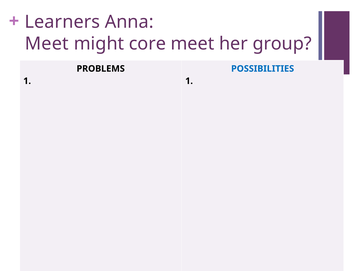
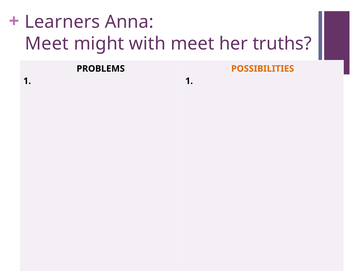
core: core -> with (147, 44)
group: group -> truths (282, 44)
POSSIBILITIES colour: blue -> orange (263, 69)
